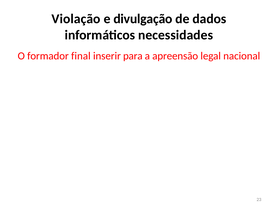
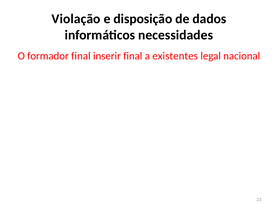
divulgação: divulgação -> disposição (143, 19)
inserir para: para -> final (133, 56)
apreensão: apreensão -> existentes (175, 56)
